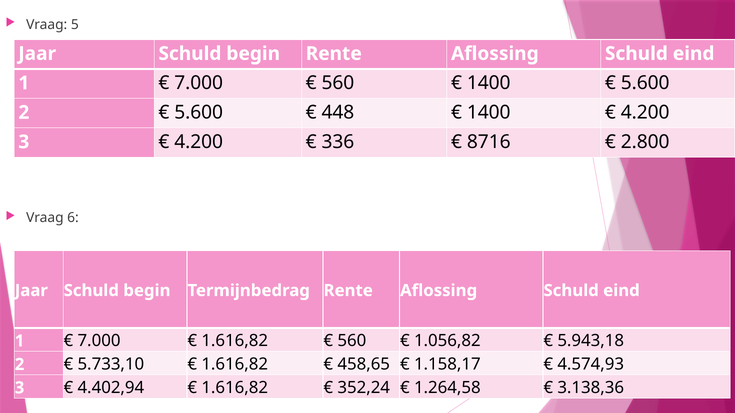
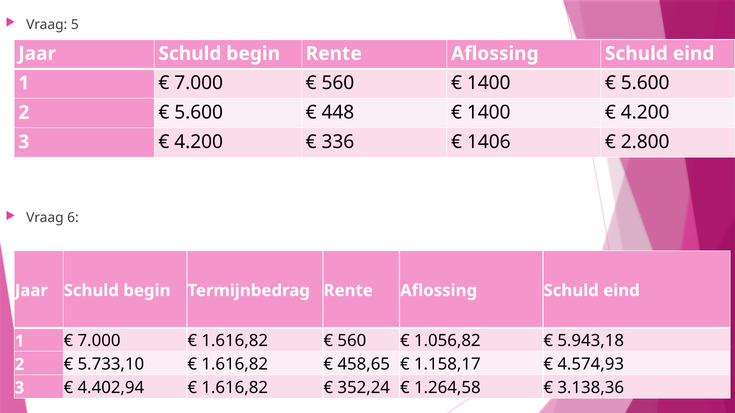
8716: 8716 -> 1406 (489, 142)
